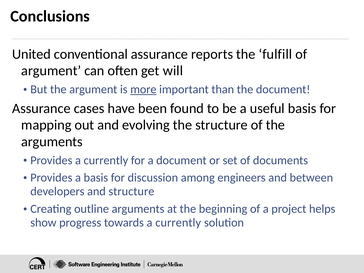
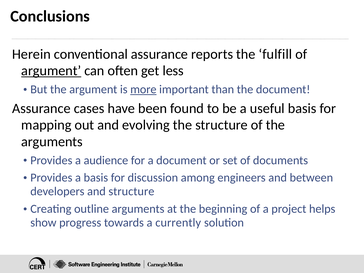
United: United -> Herein (31, 54)
argument underline: none -> present (51, 71)
will: will -> less (173, 71)
Provides a currently: currently -> audience (106, 160)
